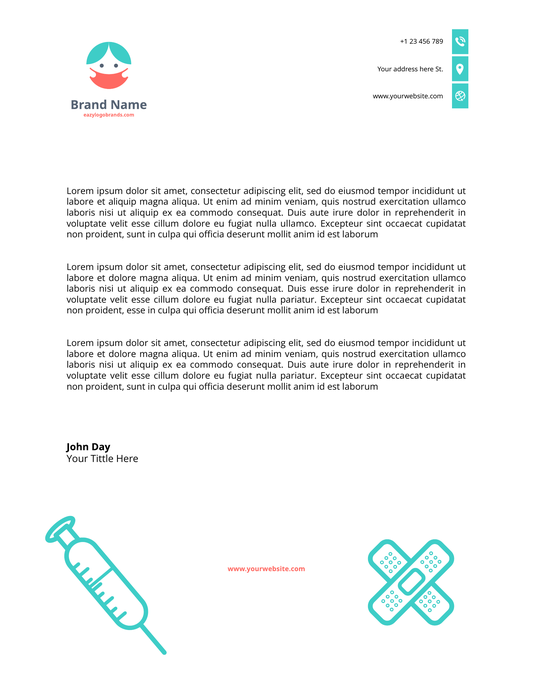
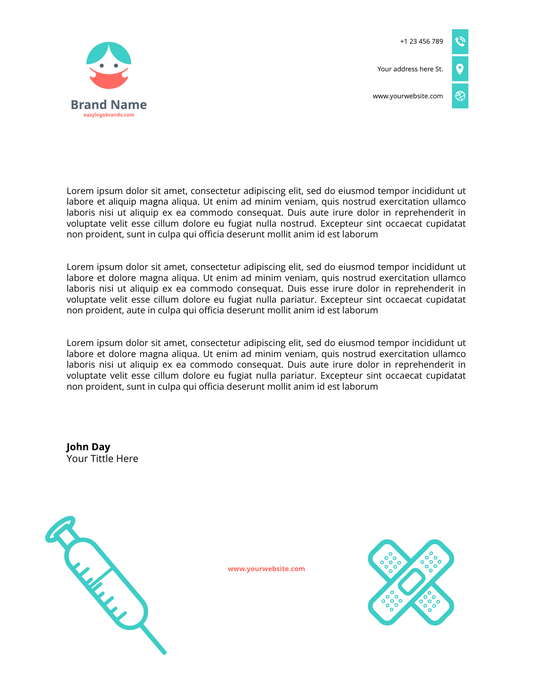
nulla ullamco: ullamco -> nostrud (298, 224)
proident esse: esse -> aute (136, 311)
